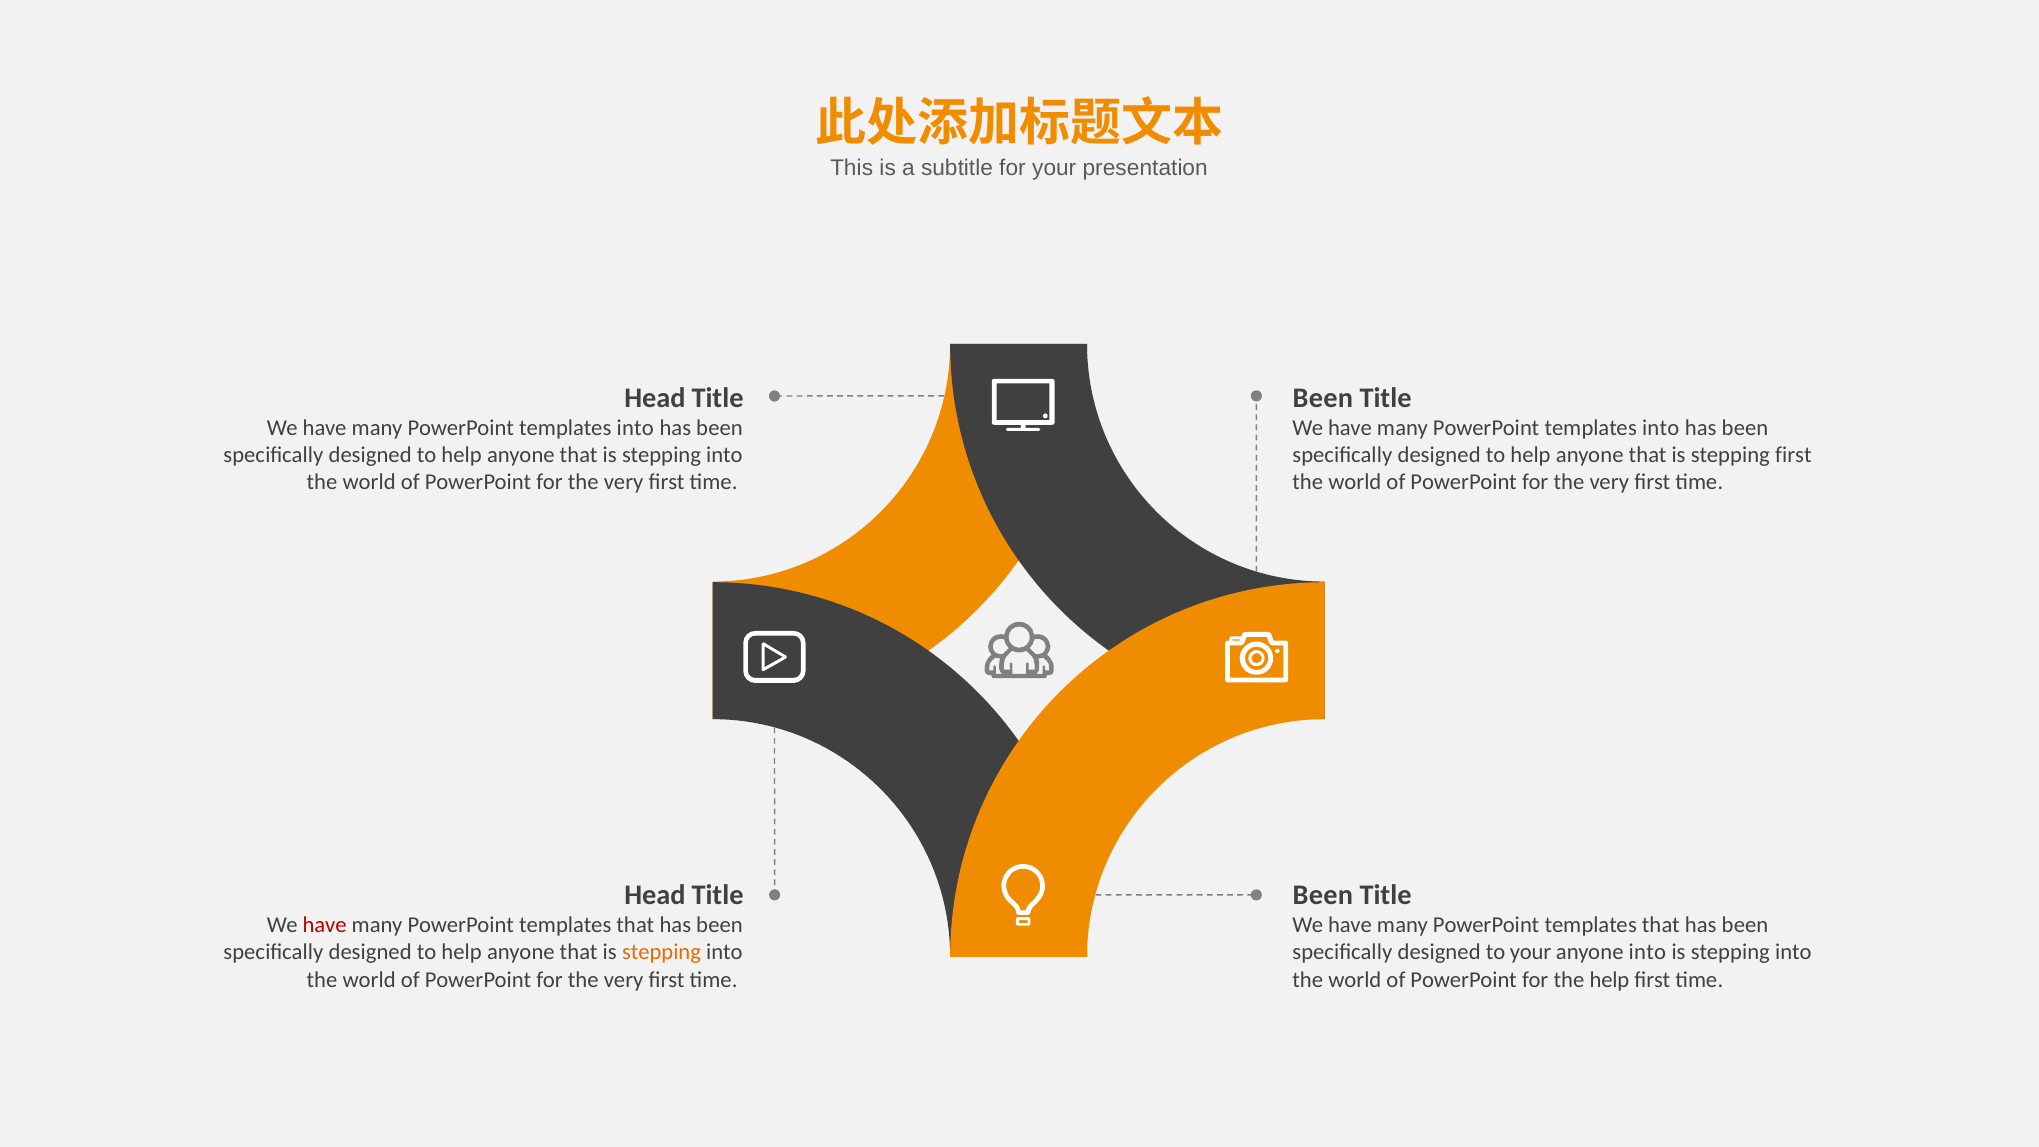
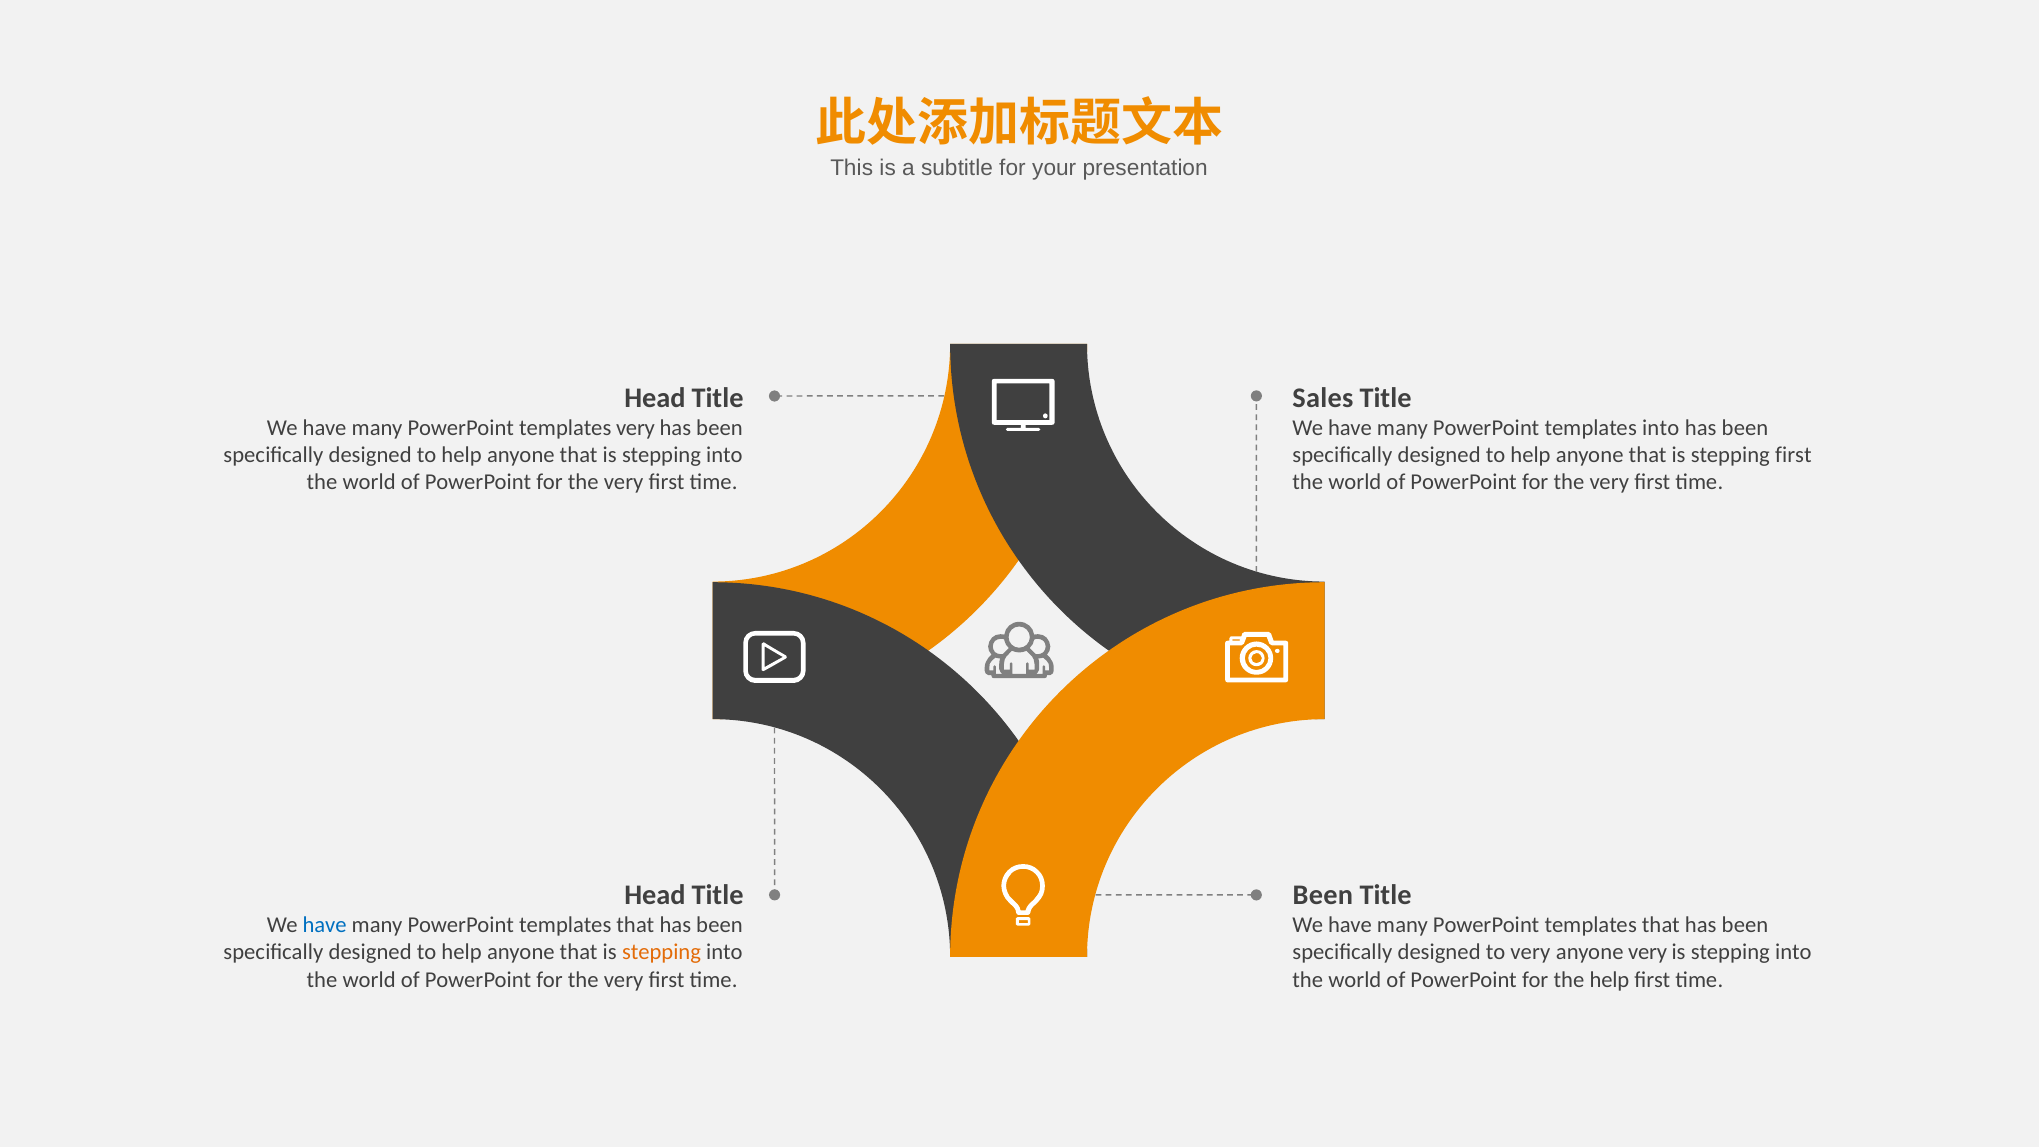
Been: Been -> Sales (1323, 398)
into: into -> very (635, 428)
have colour: red -> blue (325, 925)
to your: your -> very (1530, 952)
anyone into: into -> very (1648, 952)
